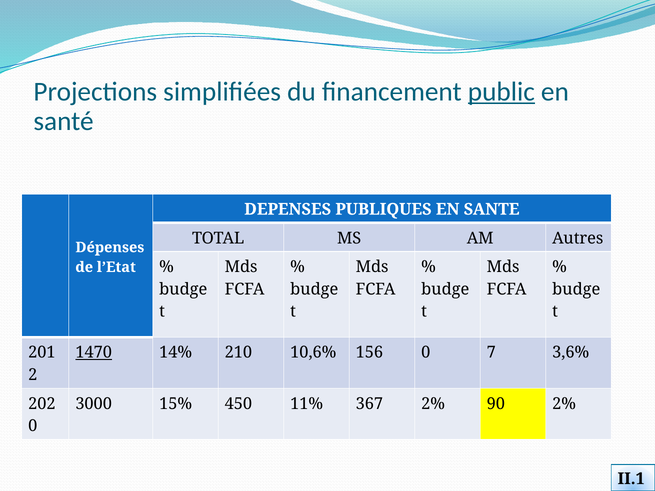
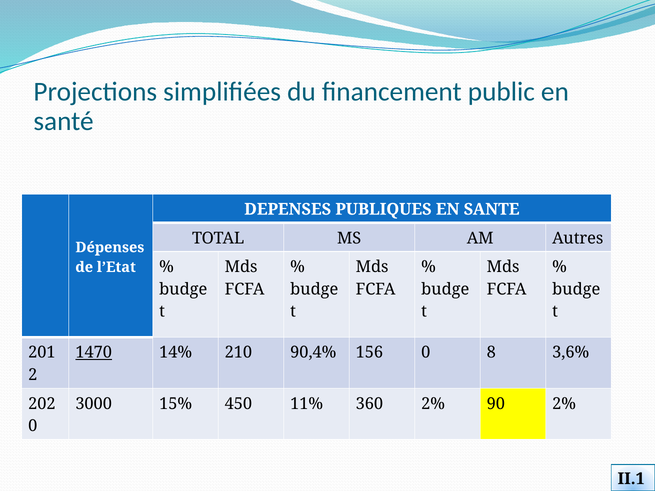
public underline: present -> none (501, 92)
10,6%: 10,6% -> 90,4% (313, 353)
7: 7 -> 8 (491, 353)
367: 367 -> 360 (369, 404)
